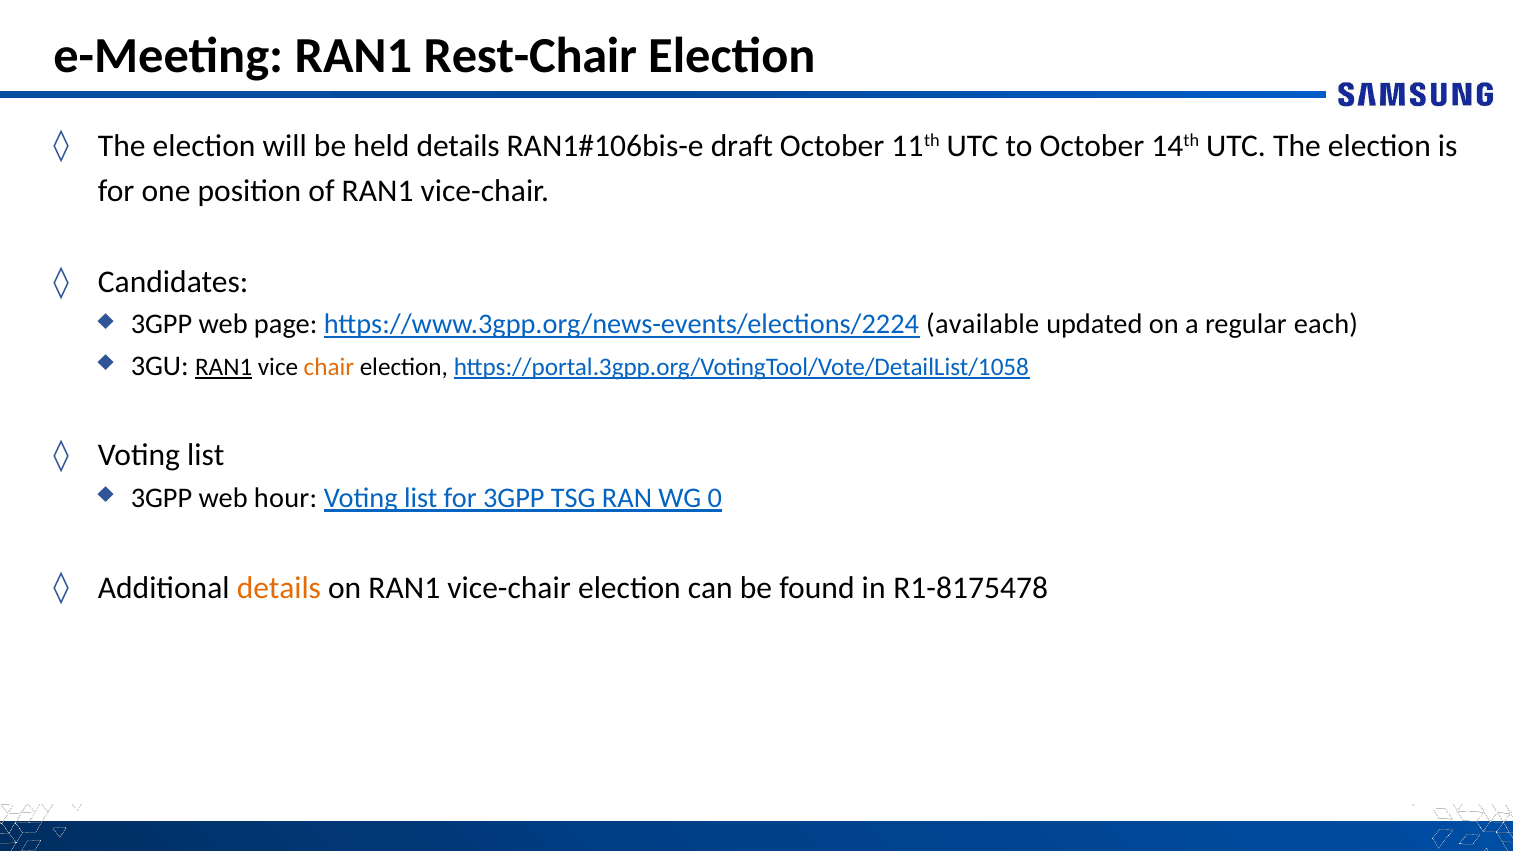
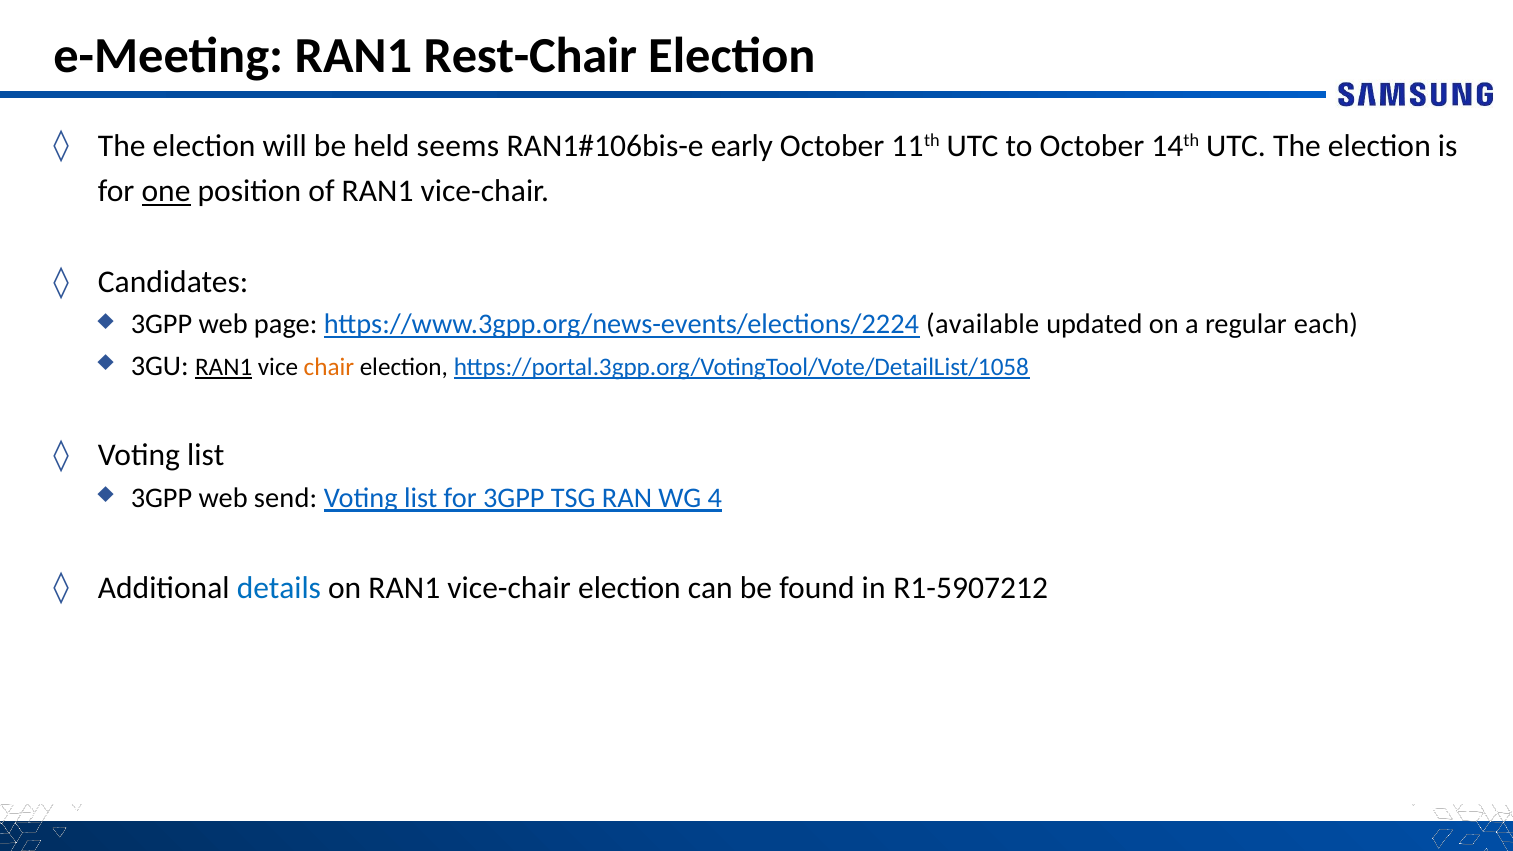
held details: details -> seems (458, 146)
draft: draft -> early (742, 146)
one underline: none -> present (166, 191)
hour: hour -> send (286, 498)
0: 0 -> 4 (715, 498)
details colour: orange -> blue (279, 588)
R1-8175478: R1-8175478 -> R1-5907212 (971, 588)
